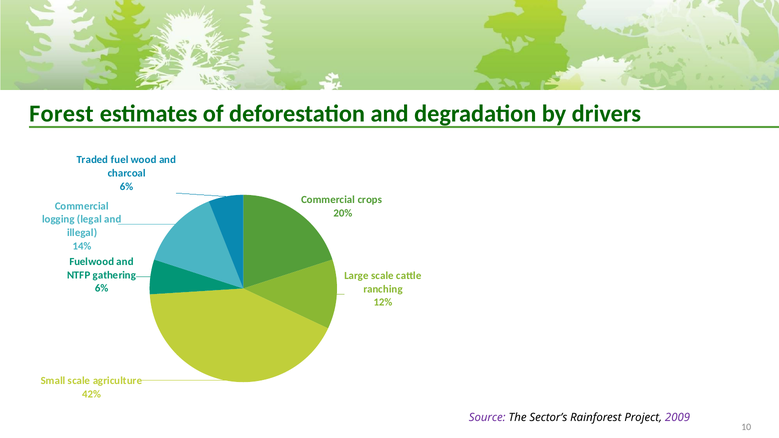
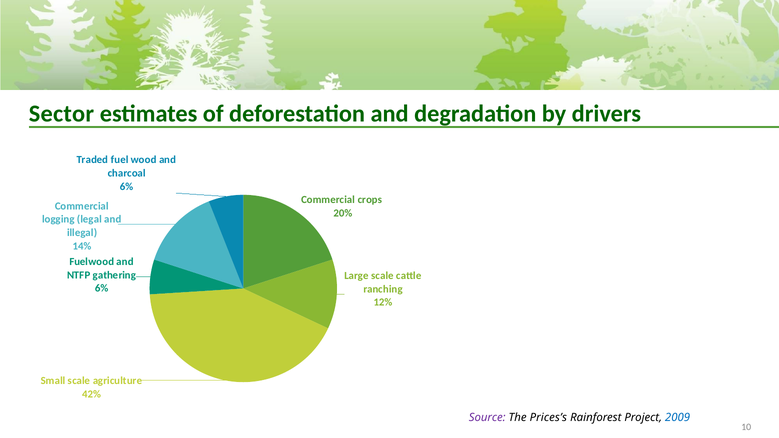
Forest: Forest -> Sector (61, 114)
Sector’s: Sector’s -> Prices’s (548, 418)
2009 colour: purple -> blue (678, 418)
